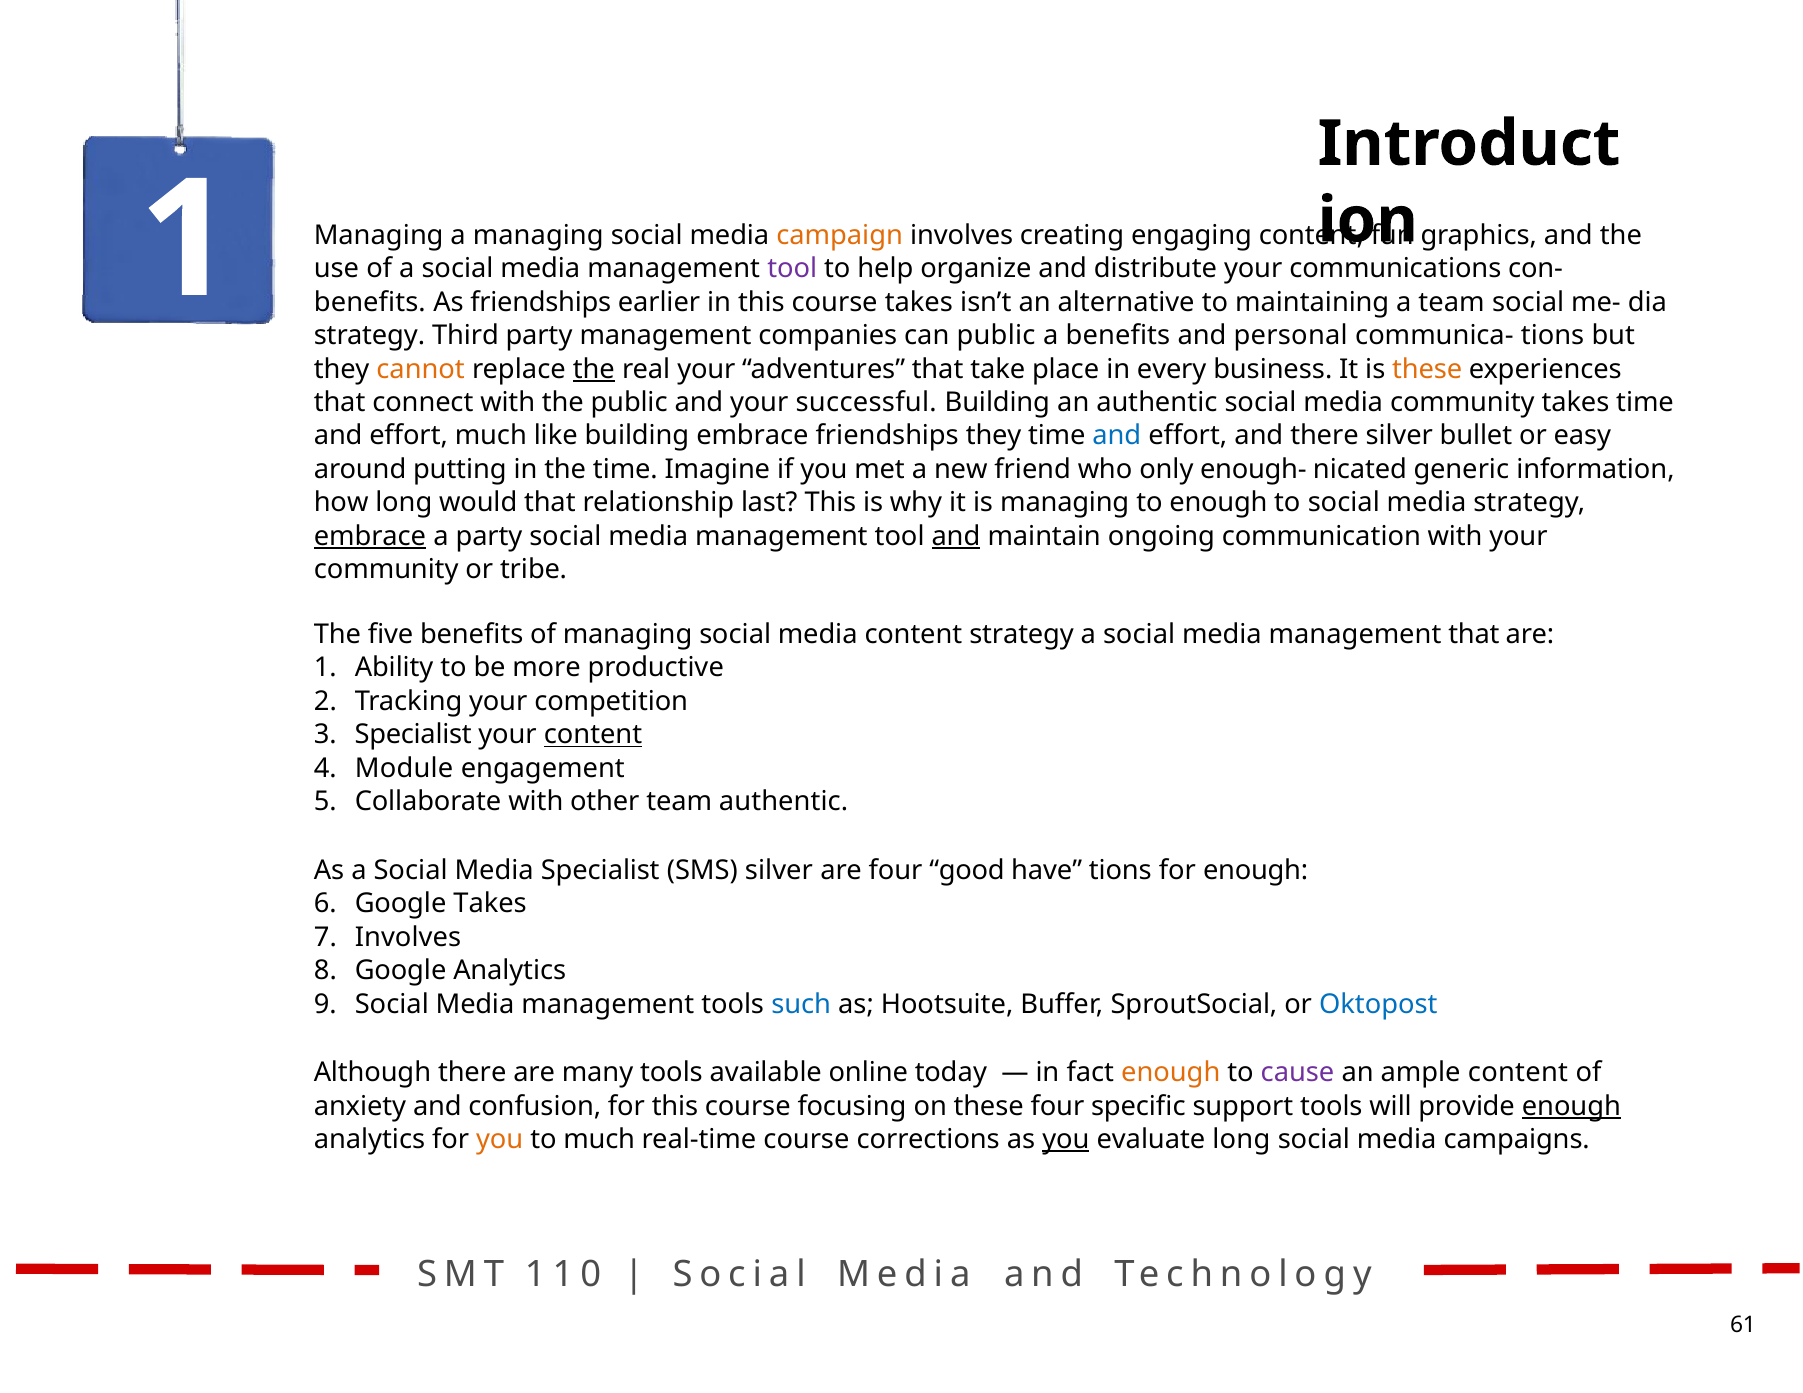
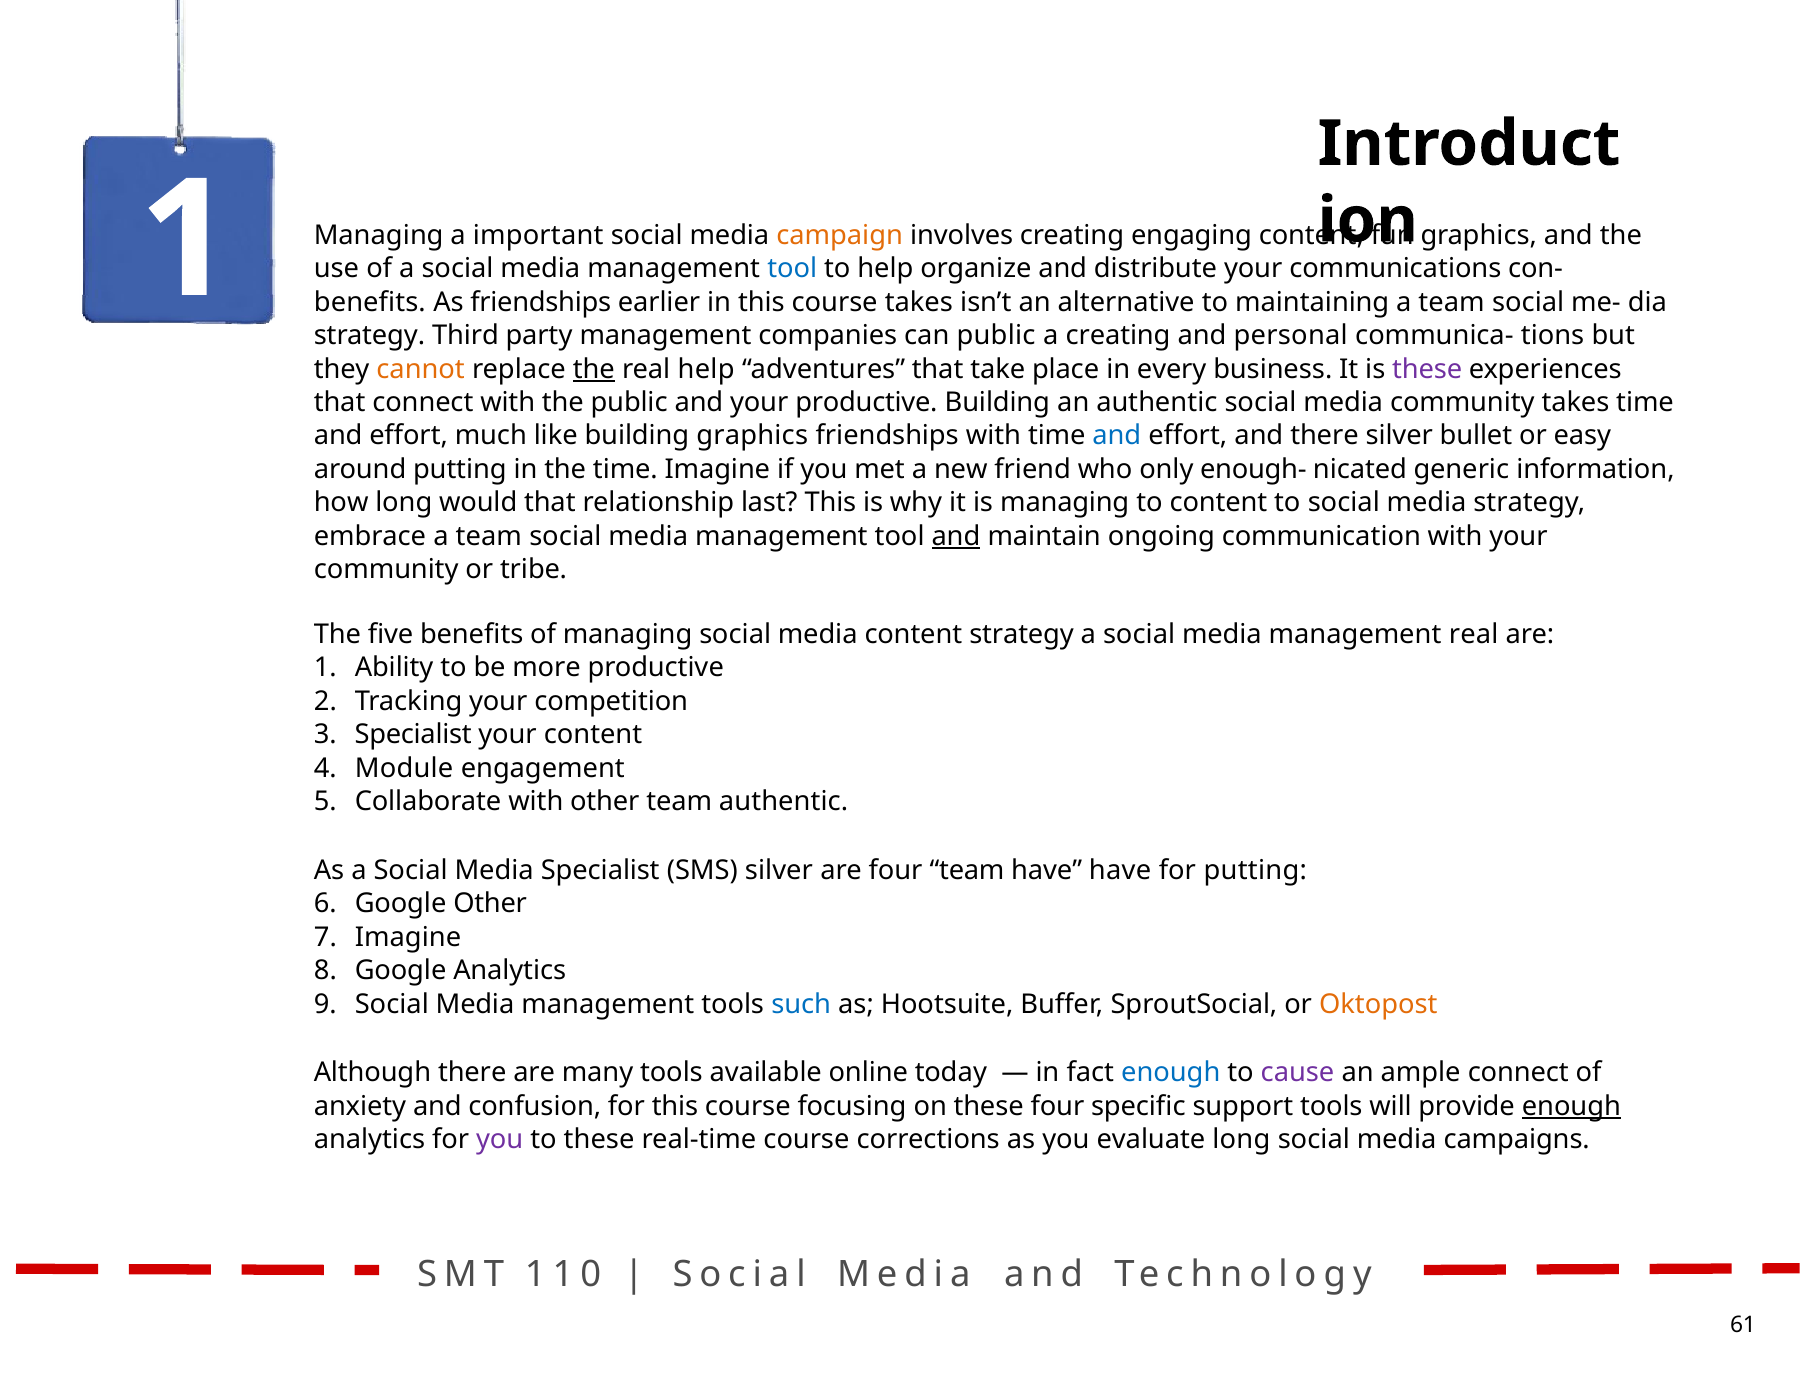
a managing: managing -> important (538, 236)
tool colour: purple -> blue (792, 269)
a benefits: benefits -> creating (1118, 336)
real your: your -> help (706, 369)
these colour: orange -> purple (1427, 369)
your successful: successful -> productive (866, 403)
building embrace: embrace -> graphics (752, 436)
friendships they: they -> with (993, 436)
to enough: enough -> content (1218, 503)
embrace underline: present -> none (370, 536)
party: party -> team (489, 536)
management that: that -> real (1474, 635)
content underline: present -> none (593, 735)
four good: good -> team (967, 871)
have tions: tions -> have (1120, 871)
for enough: enough -> putting (1255, 871)
Google Takes: Takes -> Other (490, 904)
Involves: Involves -> Imagine (408, 938)
Oktopost colour: blue -> orange (1378, 1005)
enough colour: orange -> blue (1171, 1073)
ample content: content -> connect (1518, 1073)
you colour: orange -> purple (500, 1140)
to much: much -> these (599, 1140)
you underline: present -> none (1066, 1140)
